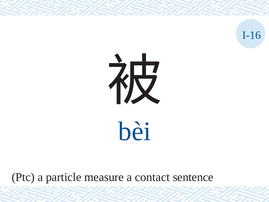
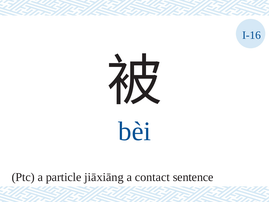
measure: measure -> jiāxiāng (104, 177)
